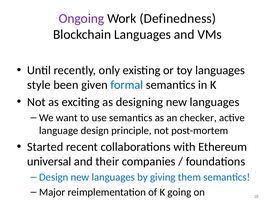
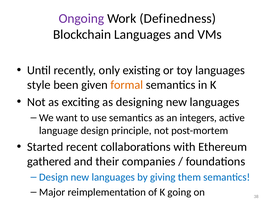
formal colour: blue -> orange (127, 85)
checker: checker -> integers (198, 118)
universal: universal -> gathered (49, 162)
